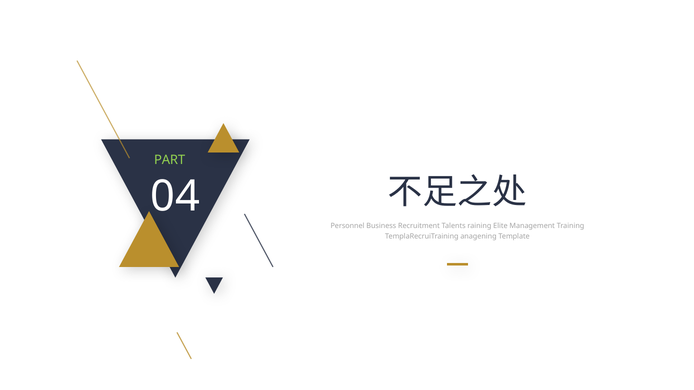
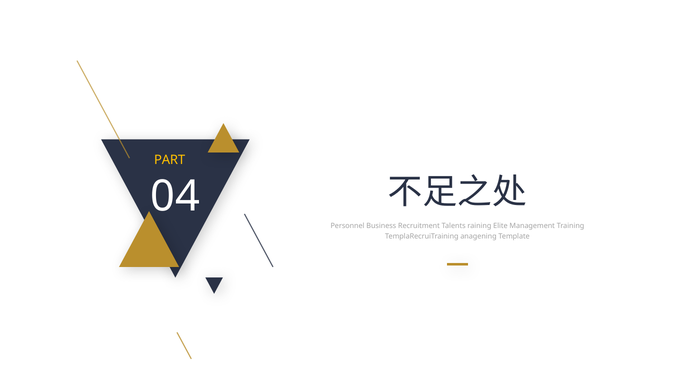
PART colour: light green -> yellow (170, 160)
